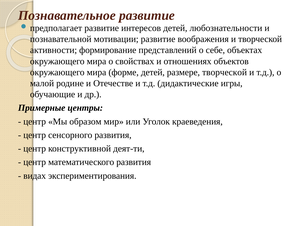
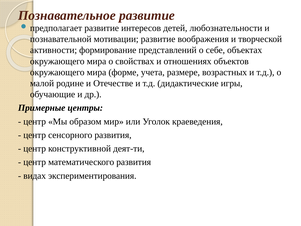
форме детей: детей -> учета (153, 72)
размере творческой: творческой -> возрастных (225, 72)
